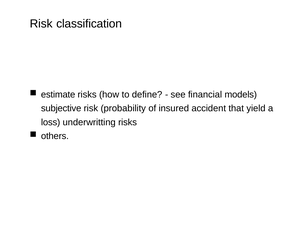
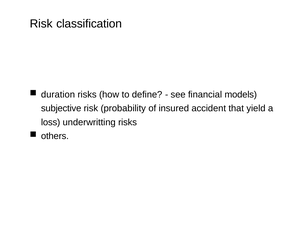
estimate: estimate -> duration (58, 95)
